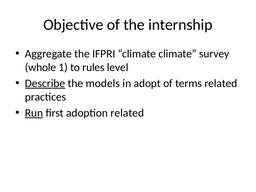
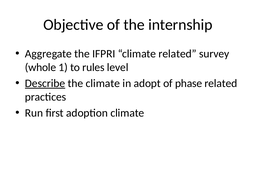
climate climate: climate -> related (177, 54)
the models: models -> climate (103, 83)
terms: terms -> phase (189, 83)
Run underline: present -> none (34, 113)
adoption related: related -> climate (127, 113)
